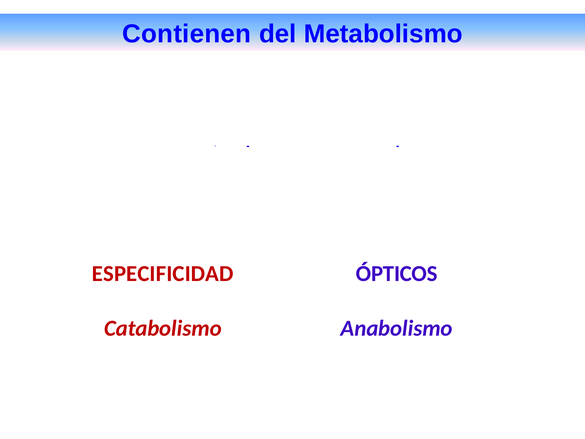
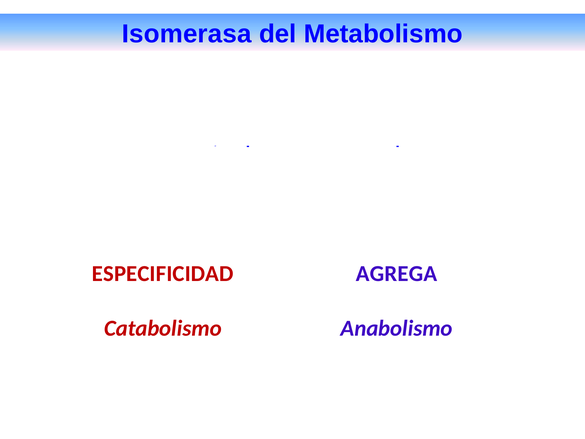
Contienen: Contienen -> Isomerasa (187, 34)
ÓPTICOS: ÓPTICOS -> AGREGA (397, 273)
